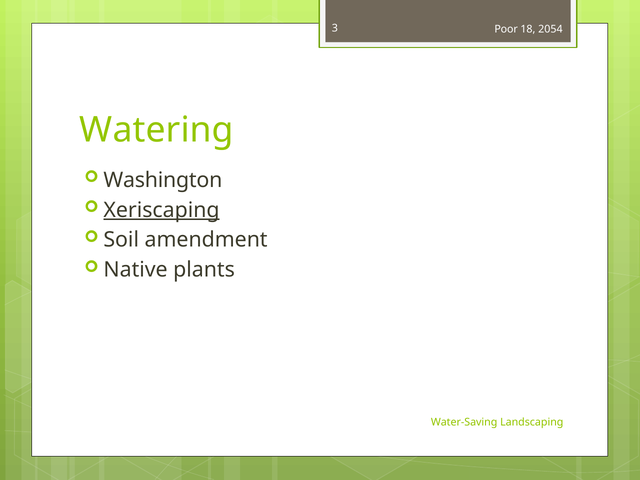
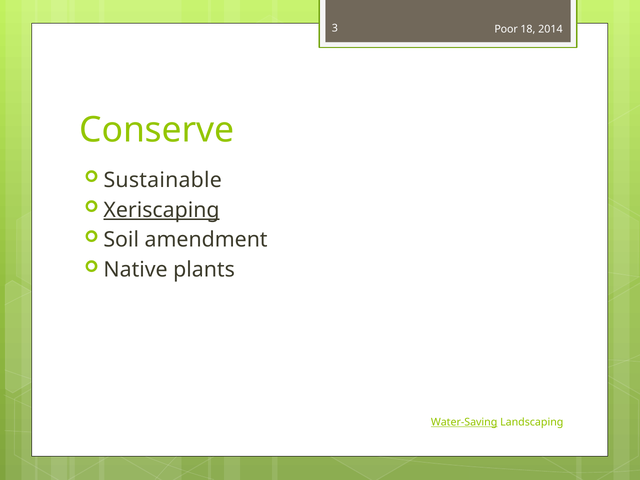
2054: 2054 -> 2014 (550, 29)
Watering: Watering -> Conserve (157, 130)
Washington: Washington -> Sustainable (163, 180)
Water-Saving underline: none -> present (464, 422)
